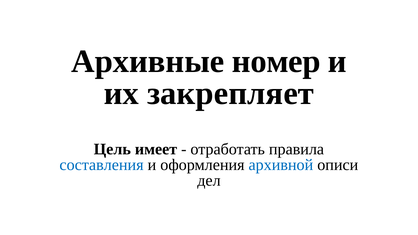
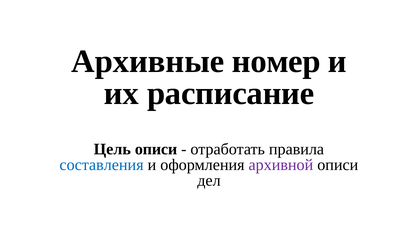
закрепляет: закрепляет -> расписание (231, 93)
Цель имеет: имеет -> описи (156, 149)
архивной colour: blue -> purple (281, 165)
